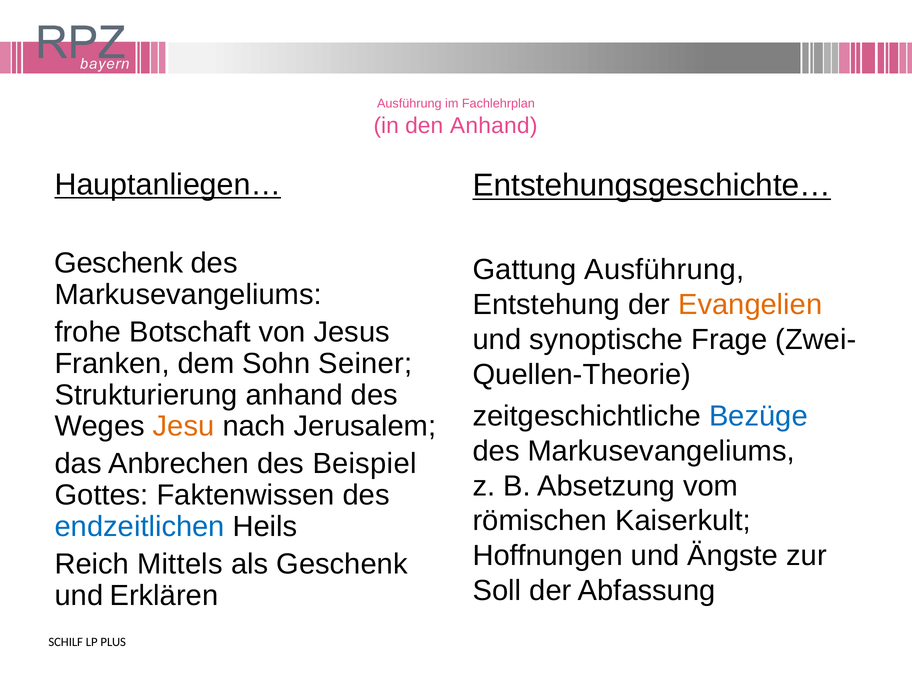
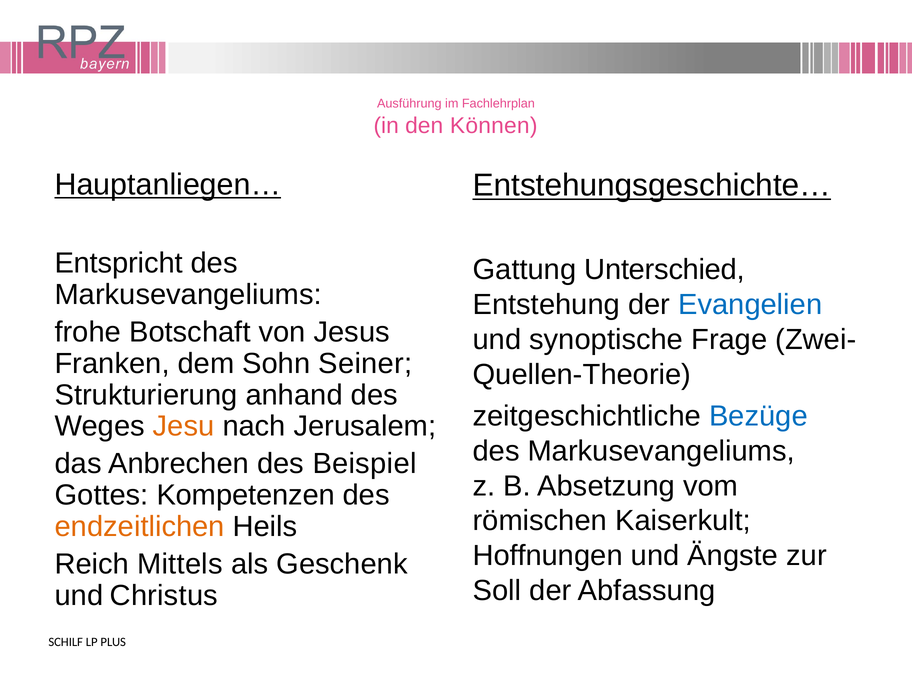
den Anhand: Anhand -> Können (494, 126)
Geschenk: Geschenk -> Entspricht (119, 263)
Gattung Ausführung: Ausführung -> Unterschied (665, 270)
Evangelien colour: orange -> blue (750, 305)
Faktenwissen: Faktenwissen -> Kompetenzen (246, 495)
endzeitlichen colour: blue -> orange (140, 527)
Erklären: Erklären -> Christus (164, 595)
